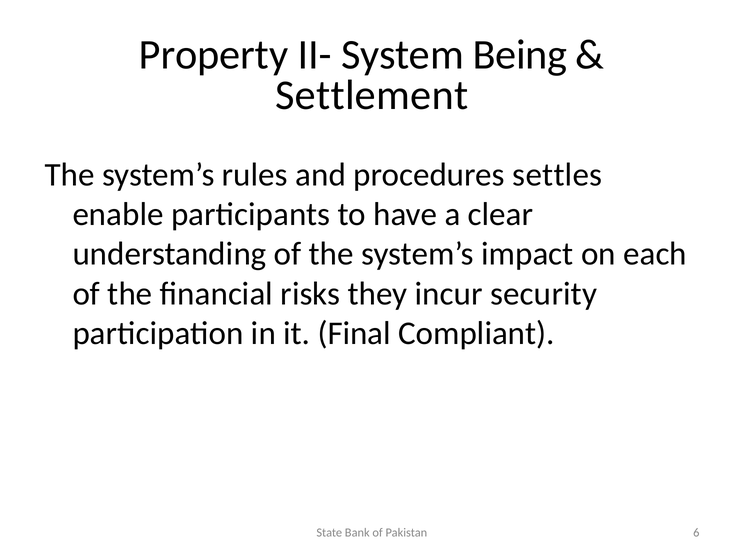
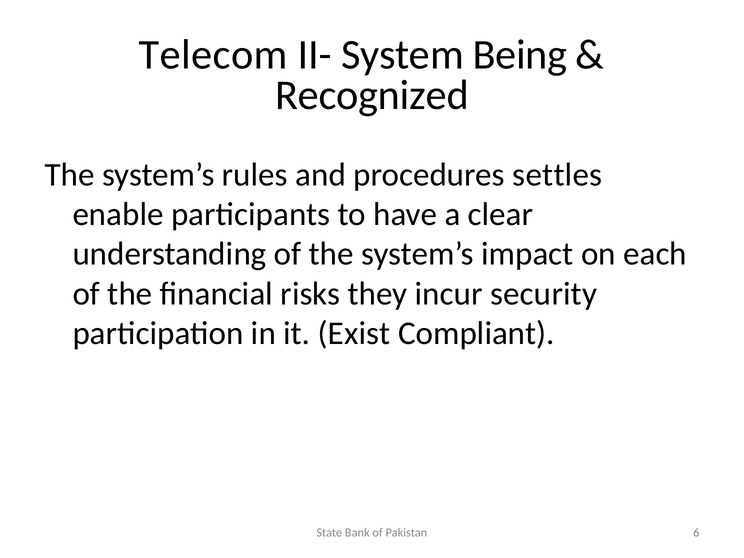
Property: Property -> Telecom (213, 55)
Settlement: Settlement -> Recognized (372, 96)
Final: Final -> Exist (354, 333)
